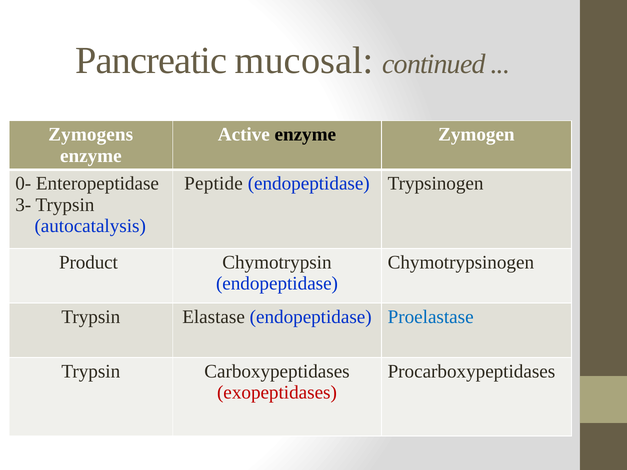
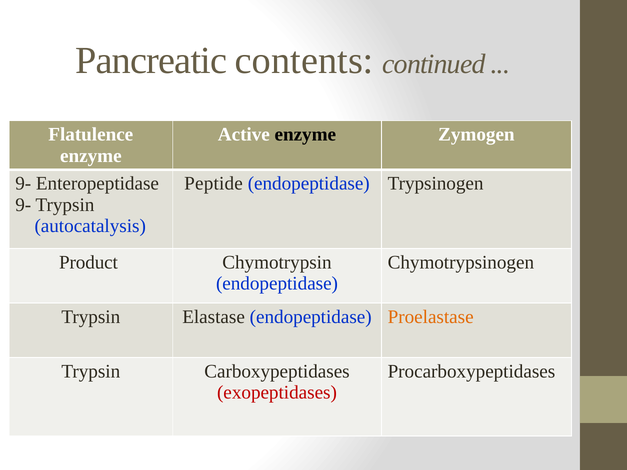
mucosal: mucosal -> contents (304, 61)
Zymogens: Zymogens -> Flatulence (91, 135)
0-: 0- -> 9- (23, 184)
3-: 3- -> 9- (23, 205)
Proelastase colour: blue -> orange (431, 317)
